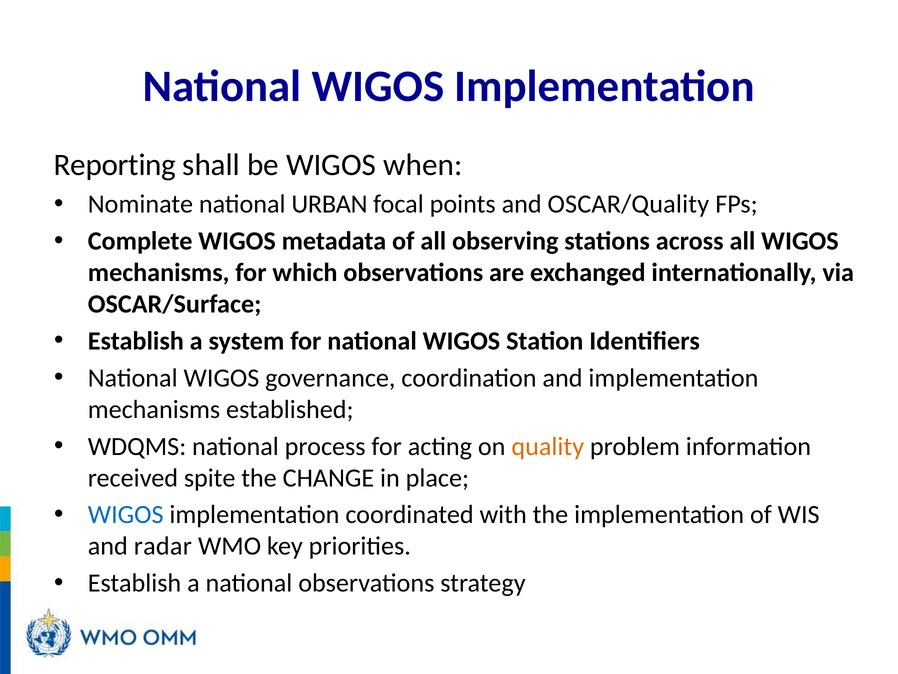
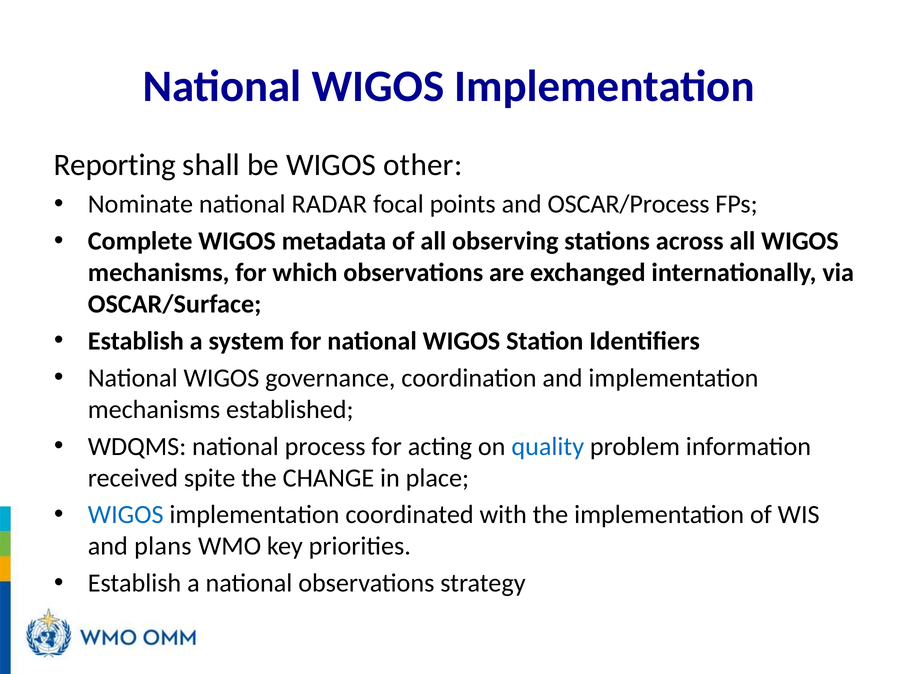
when: when -> other (423, 165)
URBAN: URBAN -> RADAR (329, 204)
OSCAR/Quality: OSCAR/Quality -> OSCAR/Process (629, 204)
quality colour: orange -> blue (548, 446)
radar: radar -> plans (163, 546)
